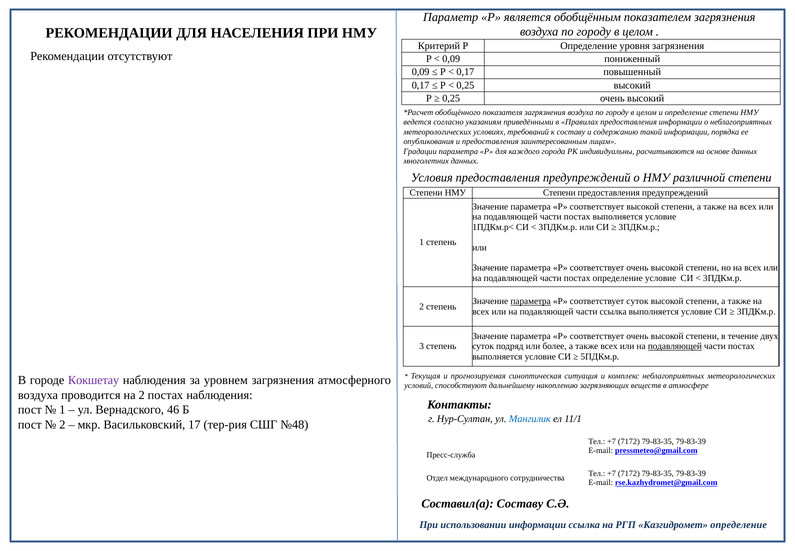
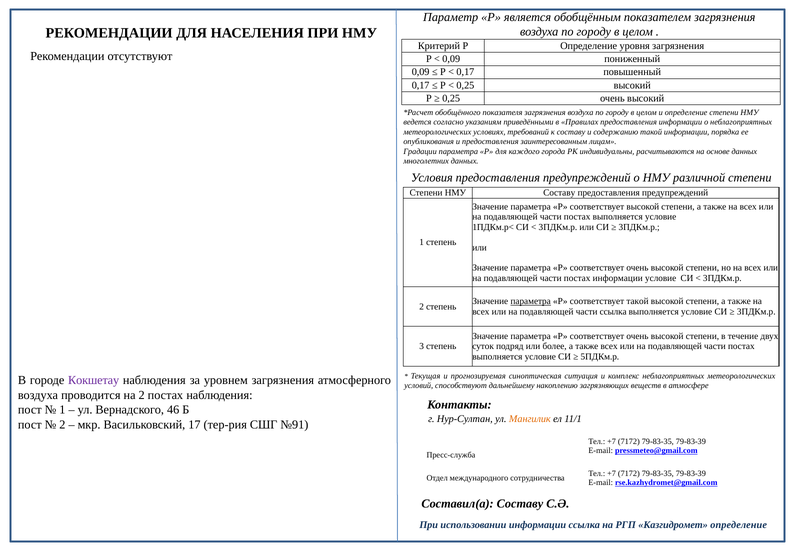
НМУ Степени: Степени -> Составу (559, 192)
постах определение: определение -> информации (618, 278)
соответствует суток: суток -> такой (638, 301)
подавляющей underline: present -> none (675, 346)
Мангилик colour: blue -> orange (530, 418)
№48: №48 -> №91 (294, 424)
